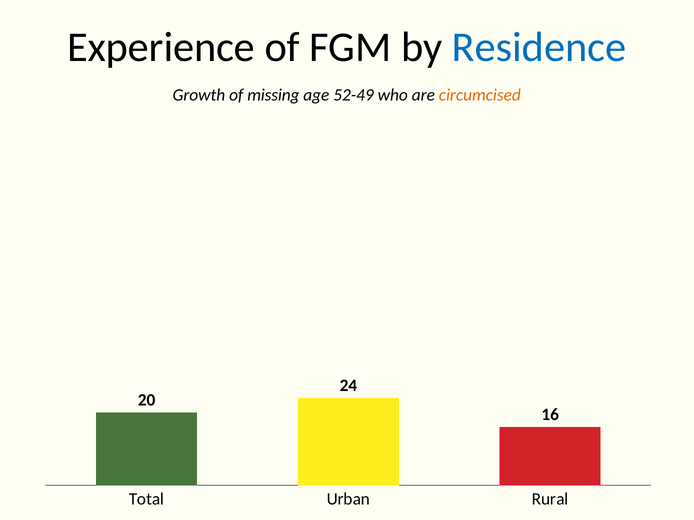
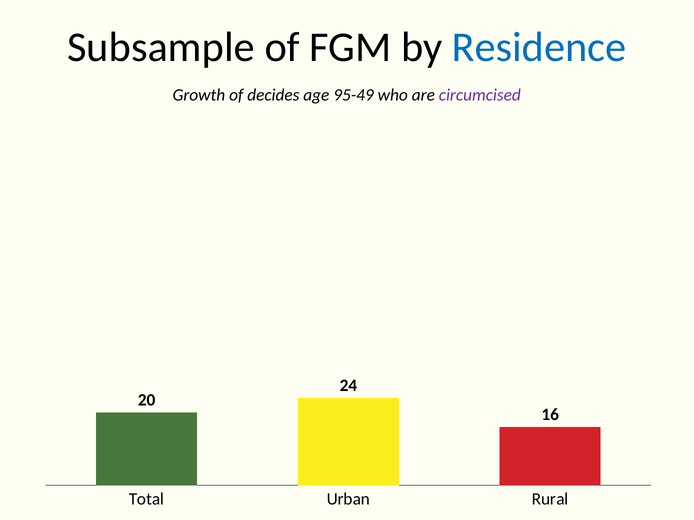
Experience: Experience -> Subsample (161, 47)
missing: missing -> decides (273, 95)
52-49: 52-49 -> 95-49 (354, 95)
circumcised colour: orange -> purple (480, 95)
